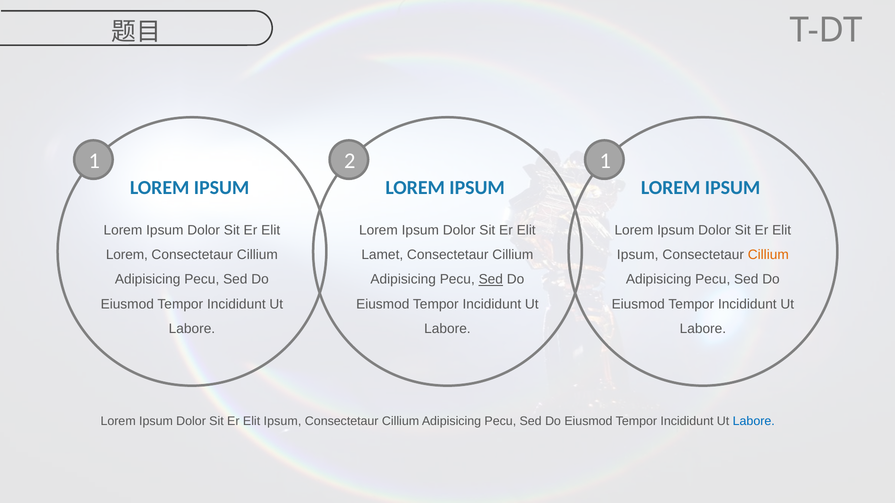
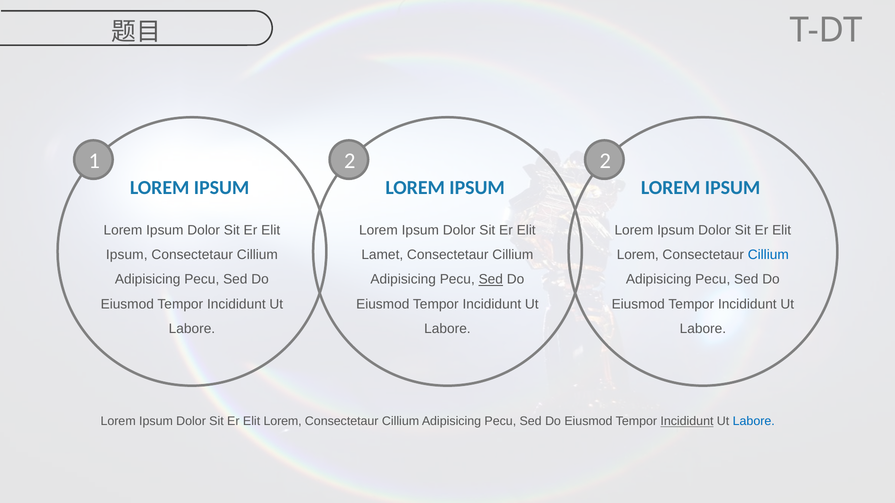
2 1: 1 -> 2 (605, 161)
Lorem: Lorem -> Ipsum (127, 255)
Ipsum: Ipsum -> Lorem (638, 255)
Cillium colour: orange -> blue (768, 255)
Ipsum: Ipsum -> Lorem (283, 422)
Incididunt underline: none -> present (687, 422)
